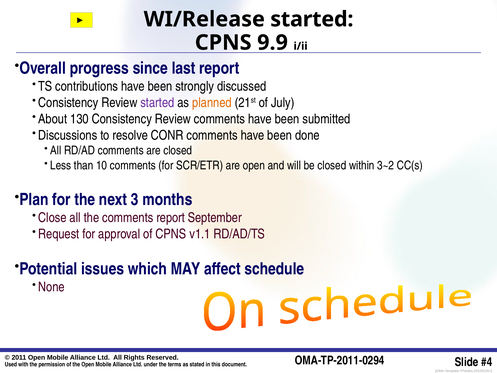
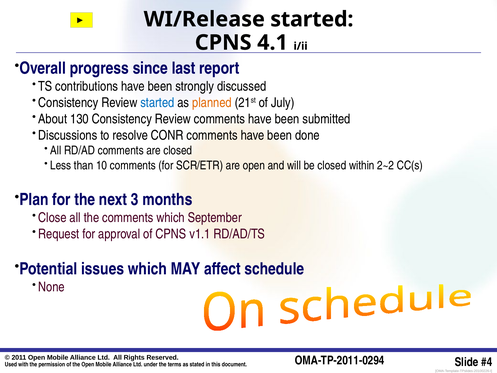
9.9: 9.9 -> 4.1 (273, 43)
started colour: purple -> blue (157, 102)
3~2: 3~2 -> 2~2 (386, 165)
comments report: report -> which (171, 218)
